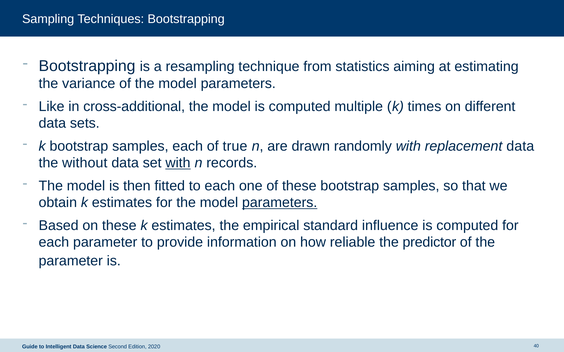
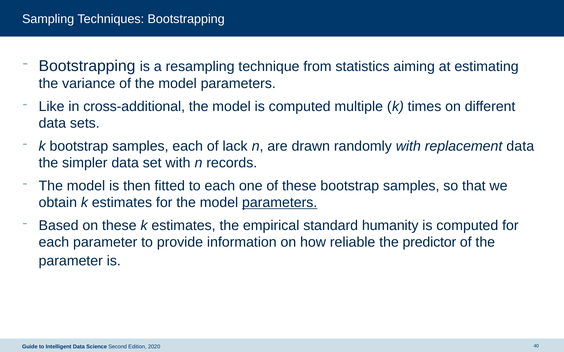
true: true -> lack (235, 146)
without: without -> simpler (85, 163)
with underline: present -> none (178, 163)
influence: influence -> humanity (390, 226)
